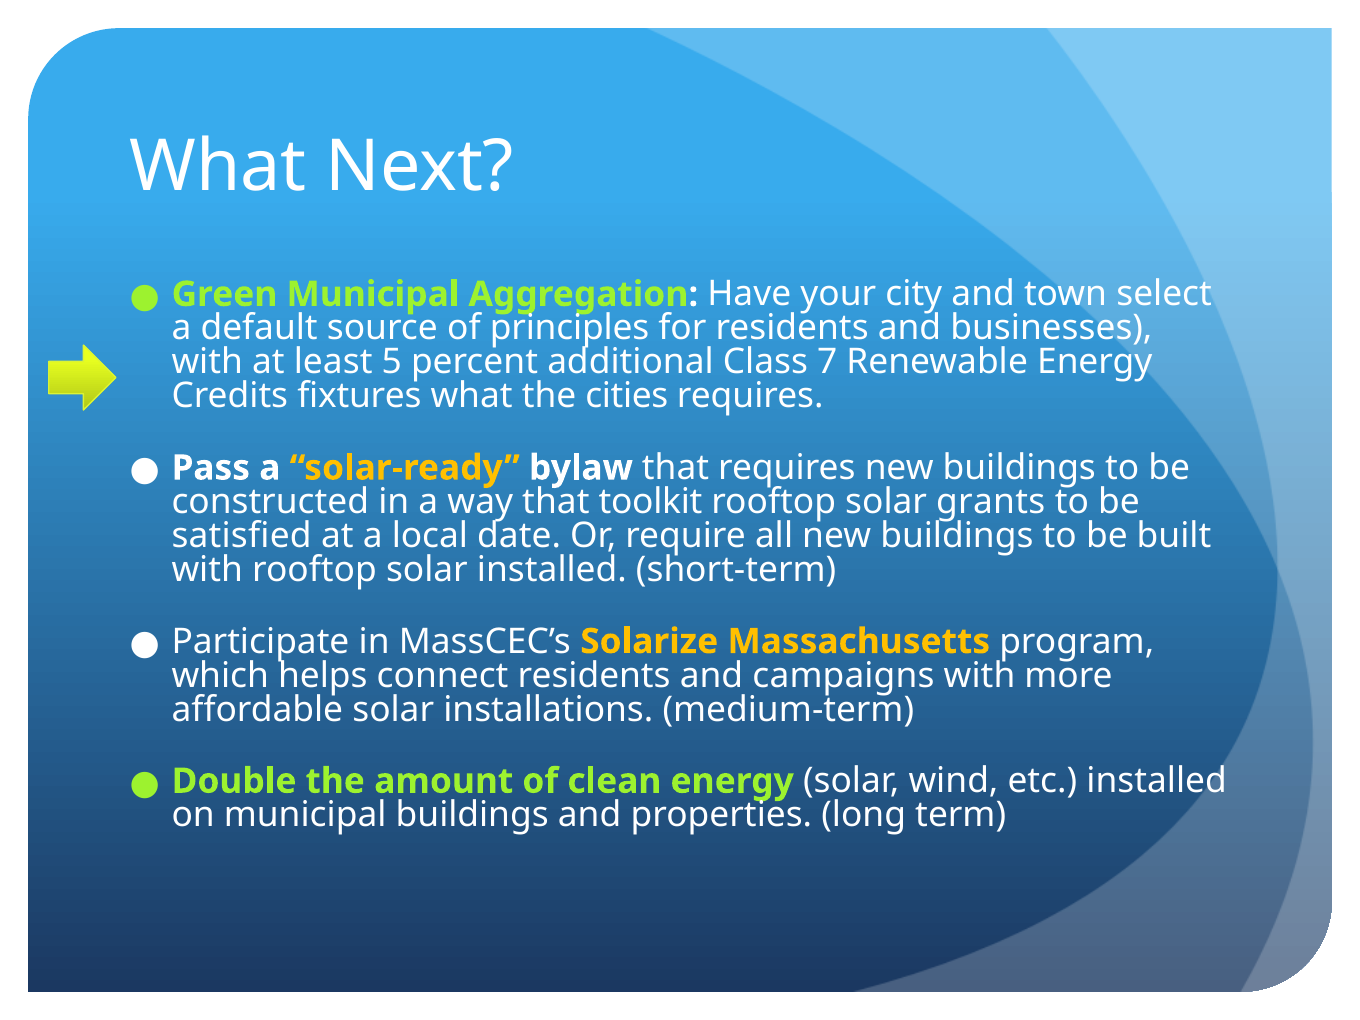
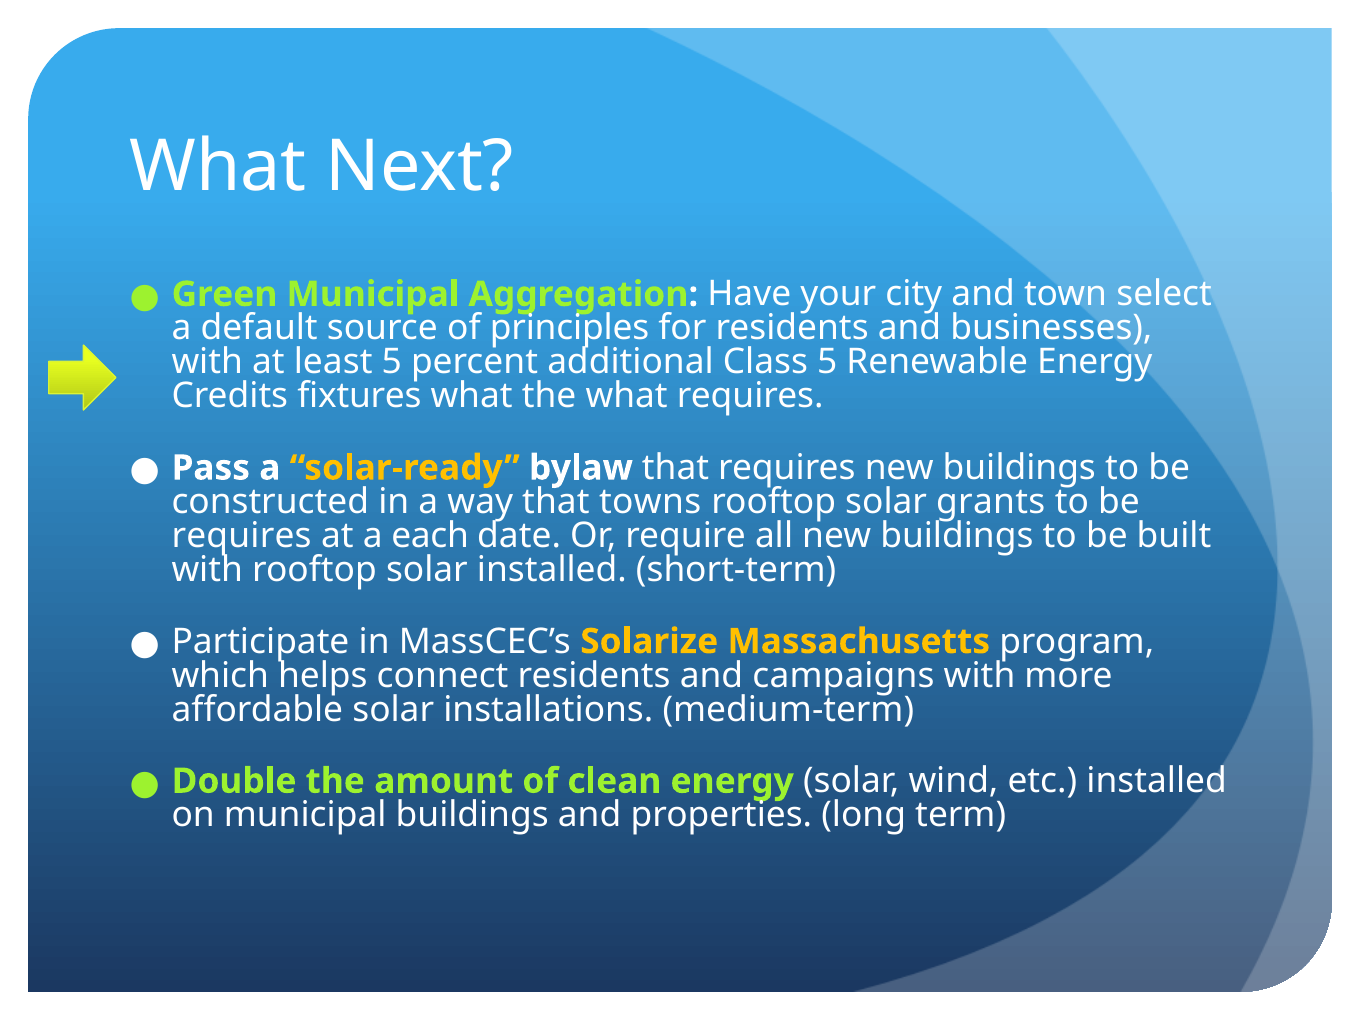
Class 7: 7 -> 5 (827, 362)
the cities: cities -> what (627, 396)
toolkit: toolkit -> towns (650, 502)
satisfied: satisfied -> requires (242, 536)
local: local -> each (430, 536)
